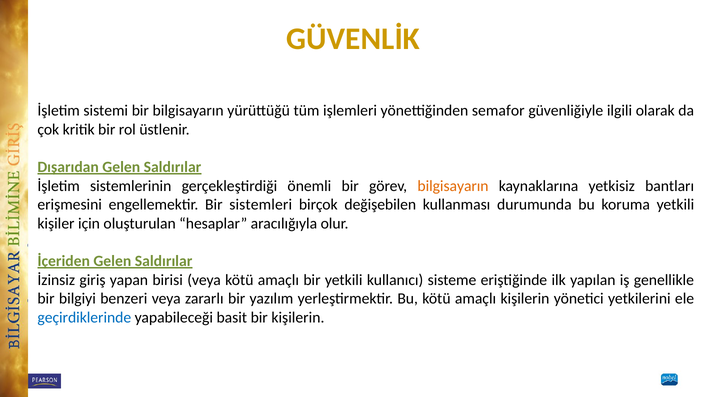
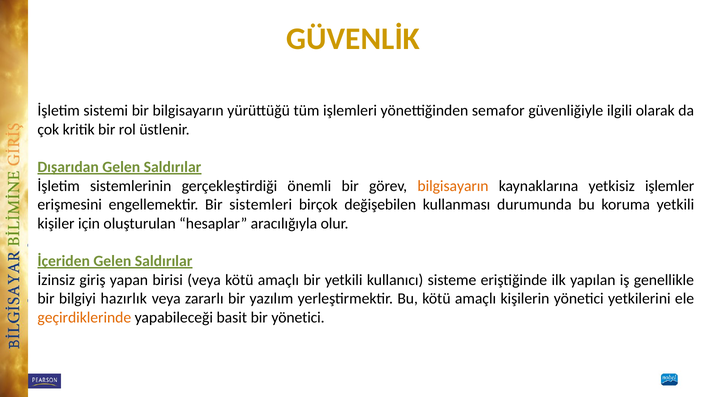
bantları: bantları -> işlemler (670, 186)
benzeri: benzeri -> hazırlık (124, 298)
geçirdiklerinde colour: blue -> orange (84, 317)
bir kişilerin: kişilerin -> yönetici (298, 317)
